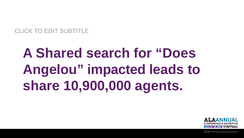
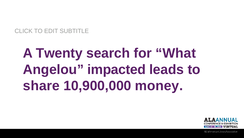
Shared: Shared -> Twenty (59, 53)
Does: Does -> What (176, 53)
agents: agents -> money (159, 85)
